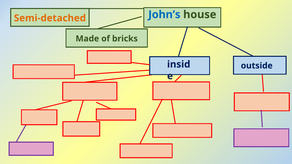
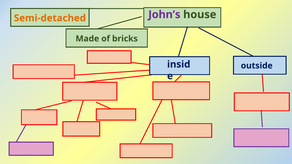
John’s colour: blue -> purple (164, 15)
